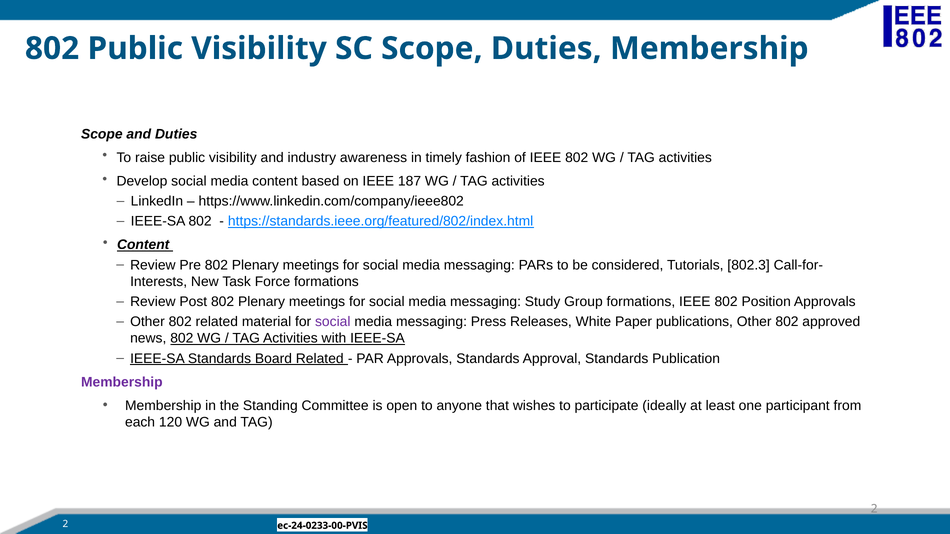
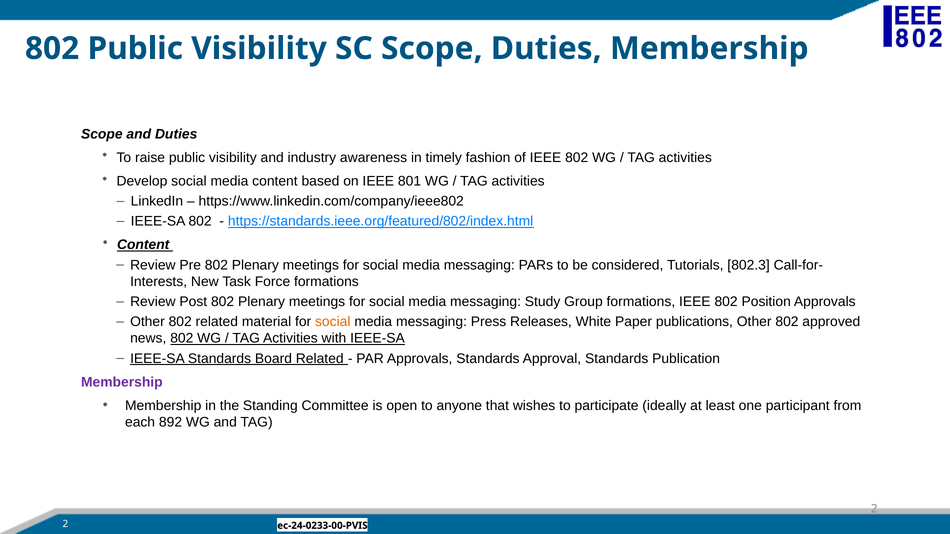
187: 187 -> 801 (410, 181)
social colour: purple -> orange (333, 322)
120: 120 -> 892 (171, 422)
